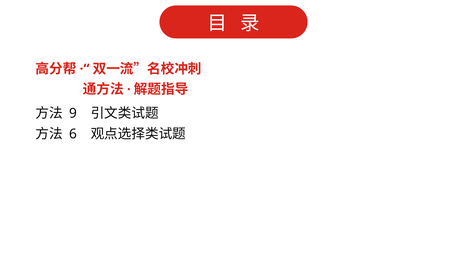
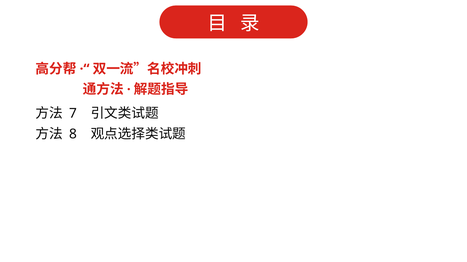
9: 9 -> 7 (73, 114)
6: 6 -> 8 (73, 134)
